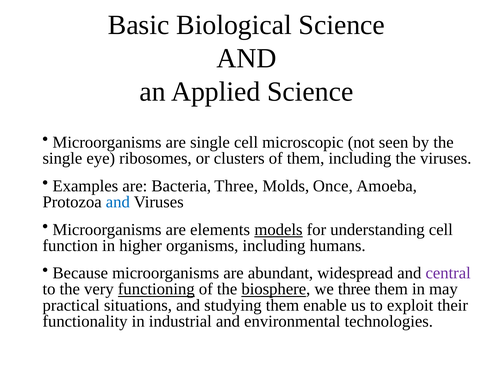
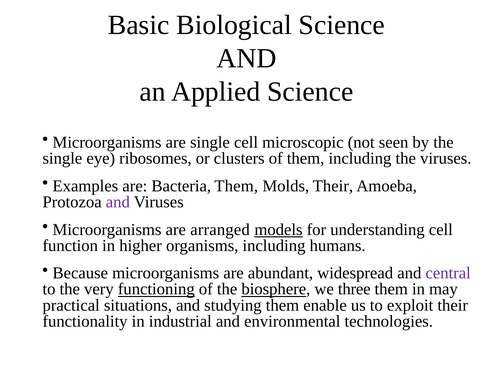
Bacteria Three: Three -> Them (236, 186)
Molds Once: Once -> Their (333, 186)
and colour: blue -> purple (118, 202)
elements: elements -> arranged (220, 229)
